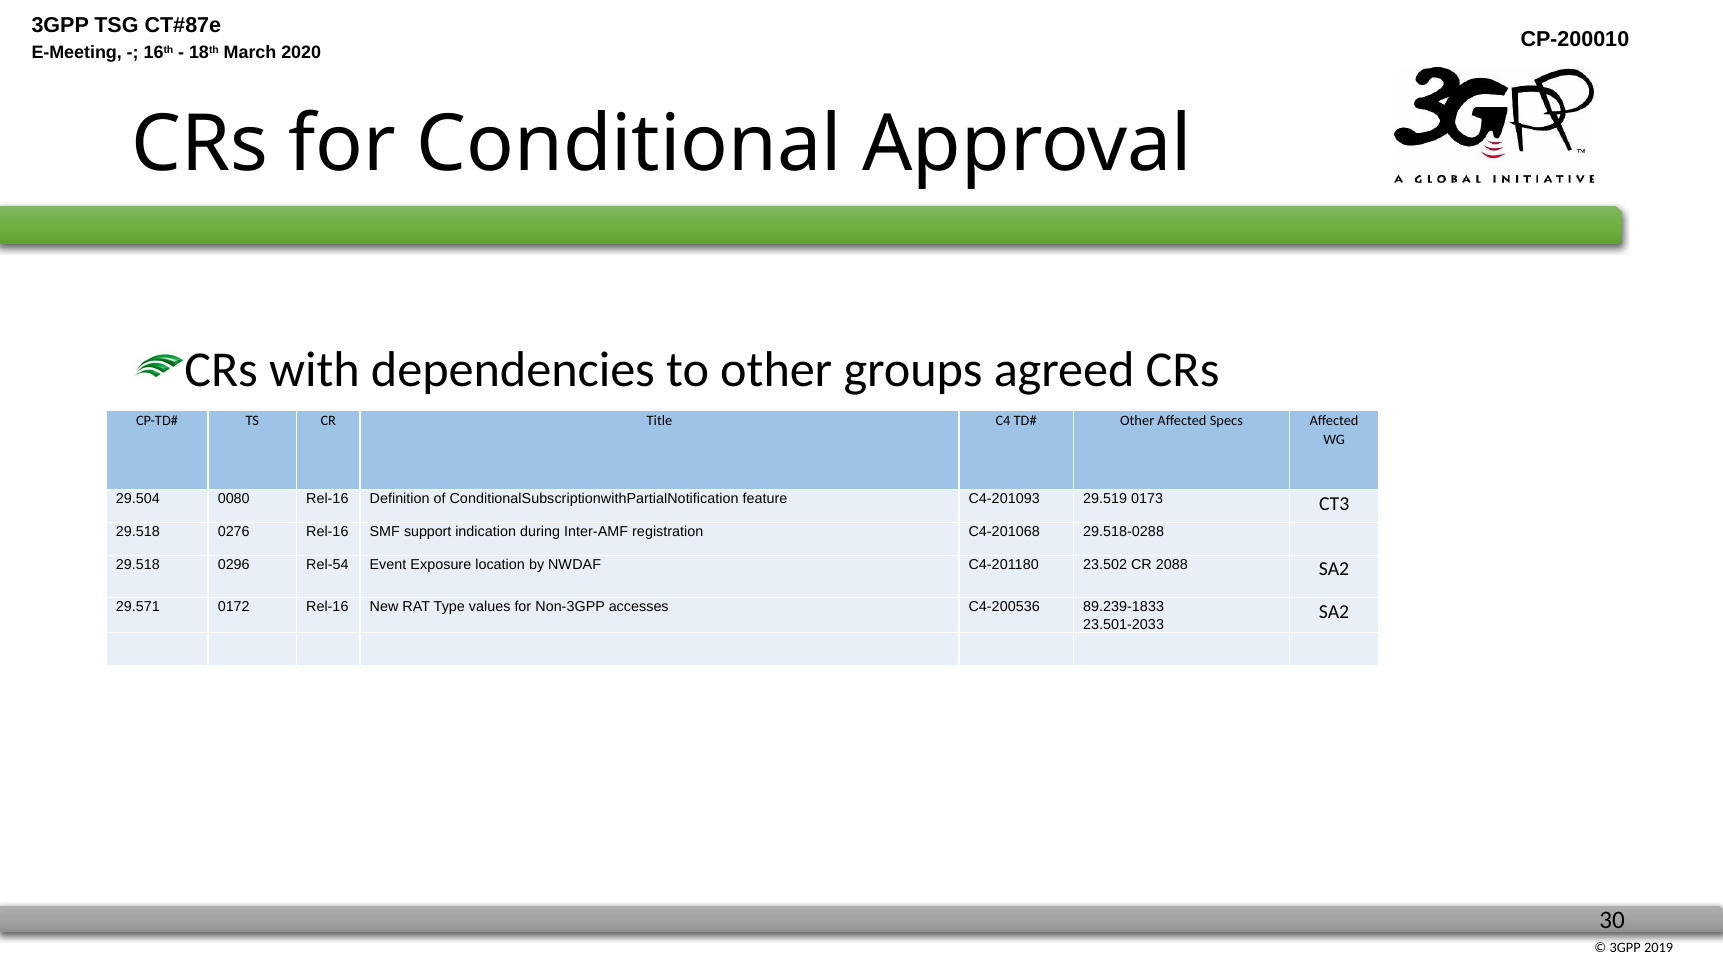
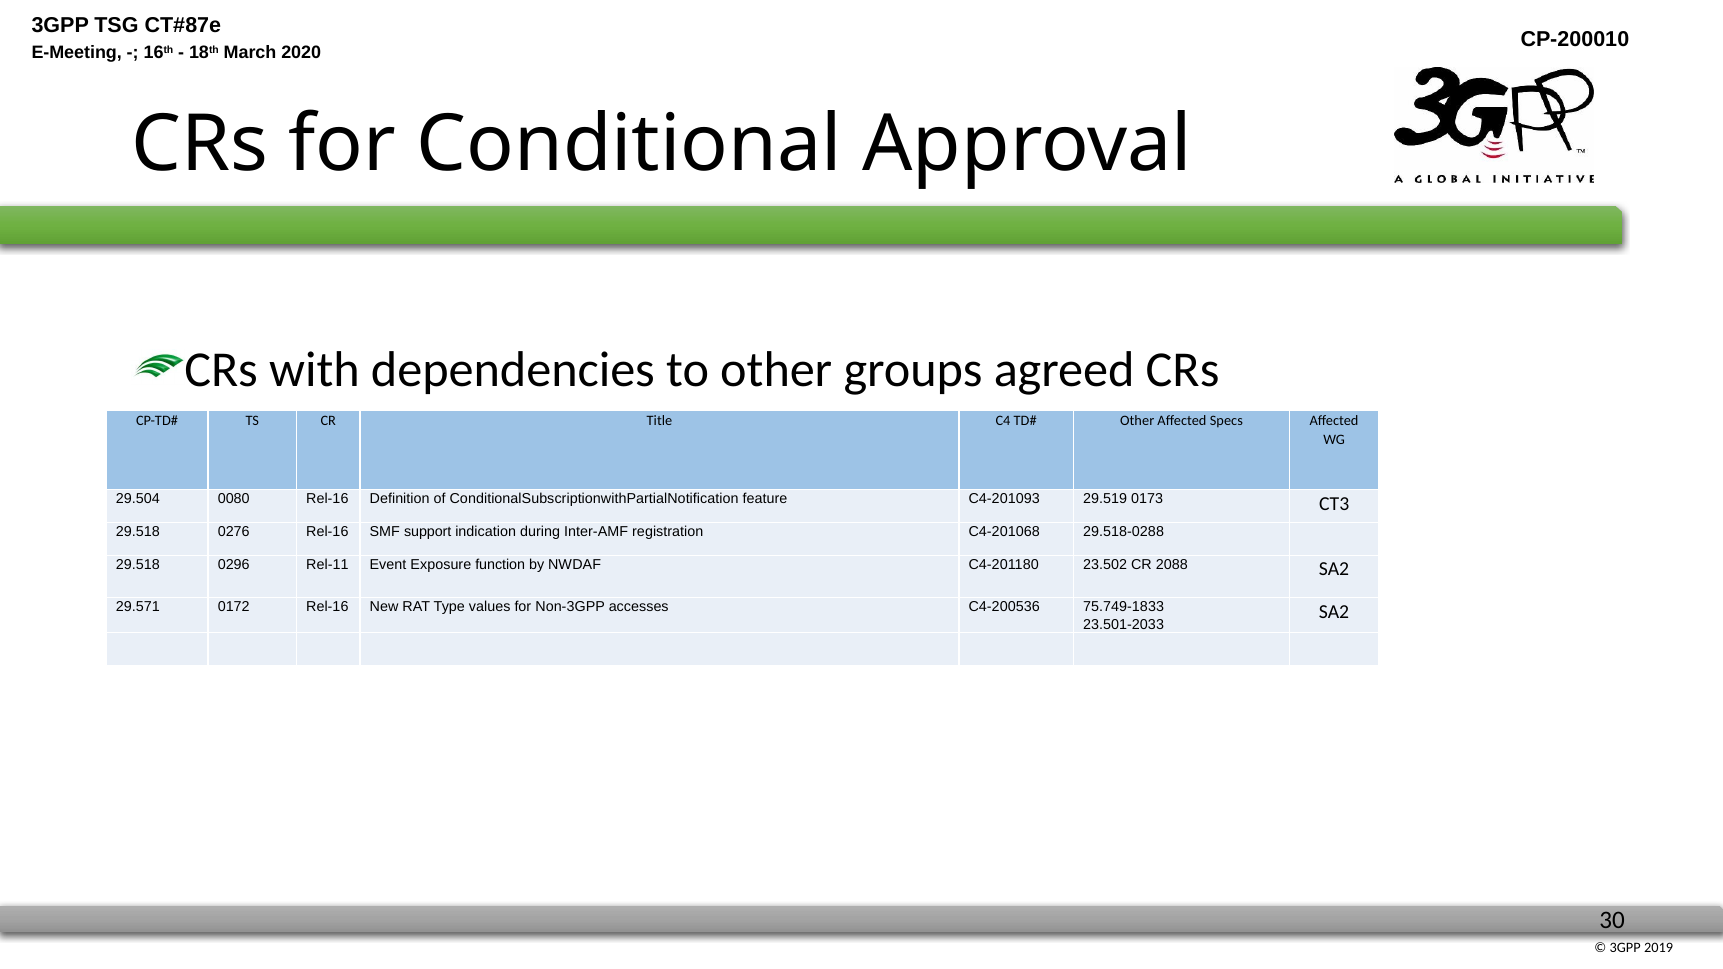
Rel-54: Rel-54 -> Rel-11 (327, 565)
location: location -> function (500, 565)
89.239-1833: 89.239-1833 -> 75.749-1833 (1124, 607)
